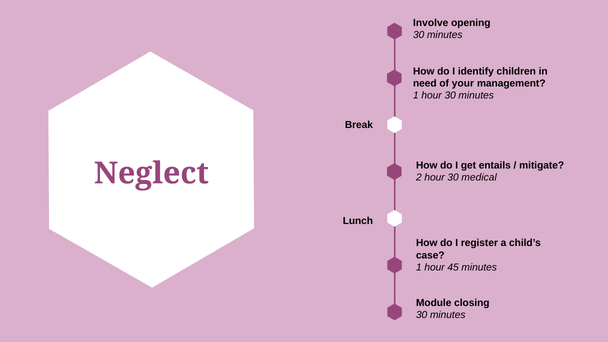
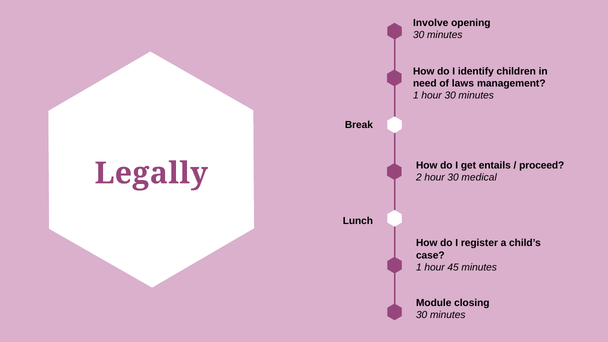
your: your -> laws (463, 83)
mitigate: mitigate -> proceed (542, 165)
Neglect: Neglect -> Legally (151, 173)
